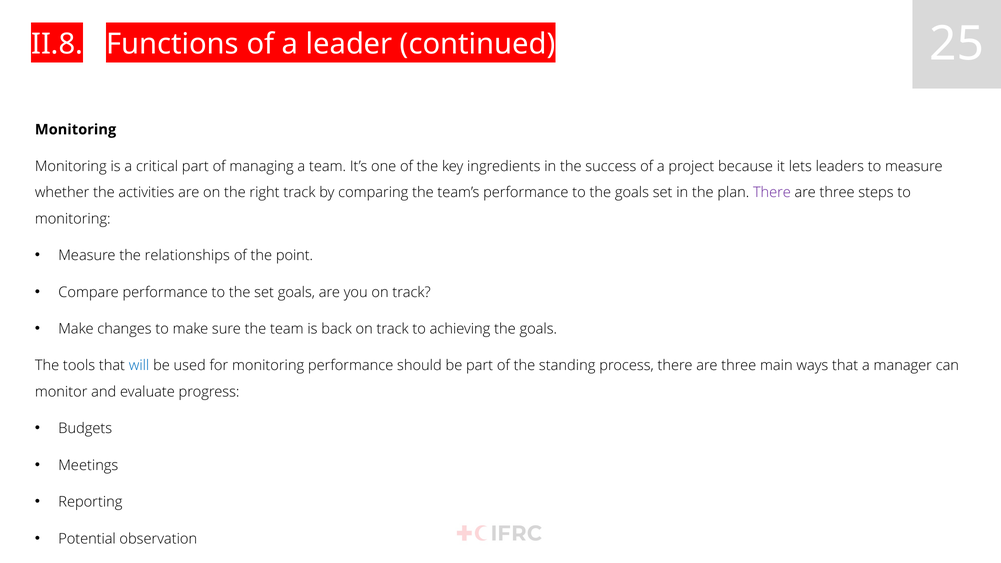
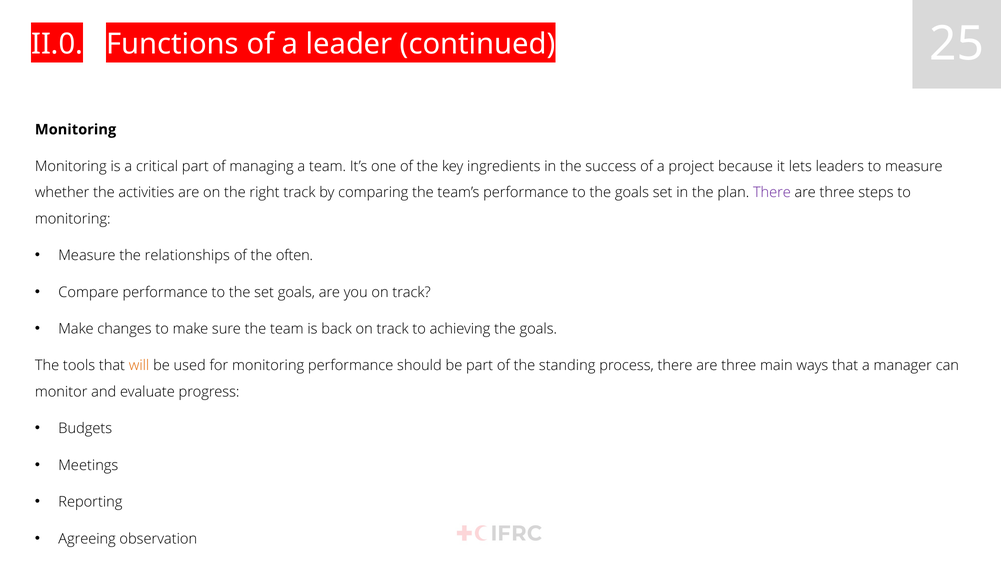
II.8: II.8 -> II.0 (57, 44)
point: point -> often (295, 256)
will colour: blue -> orange (139, 366)
Potential: Potential -> Agreeing (87, 539)
